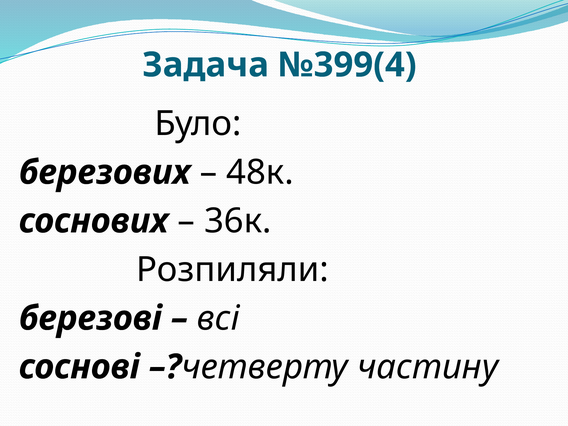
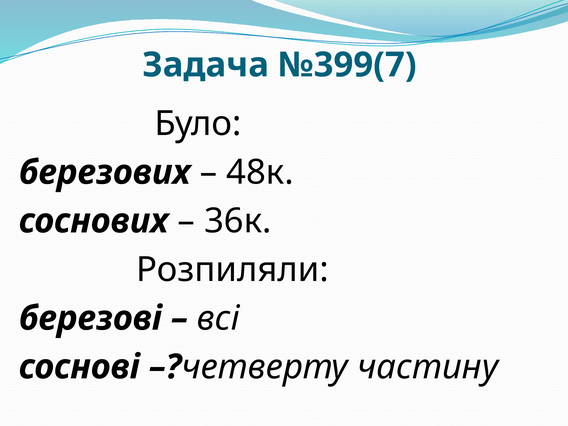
№399(4: №399(4 -> №399(7 (347, 65)
